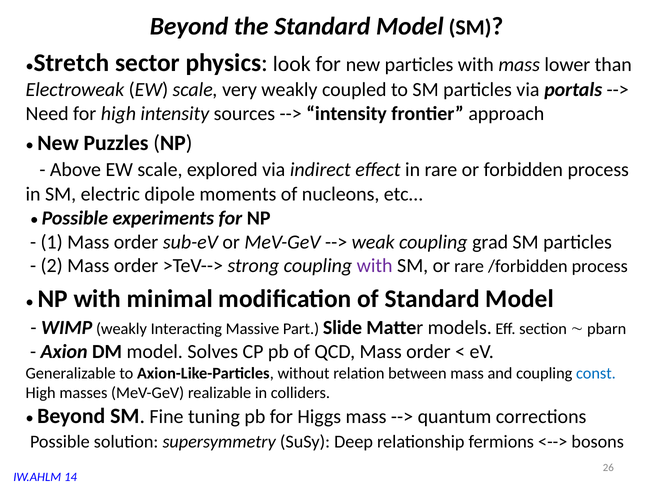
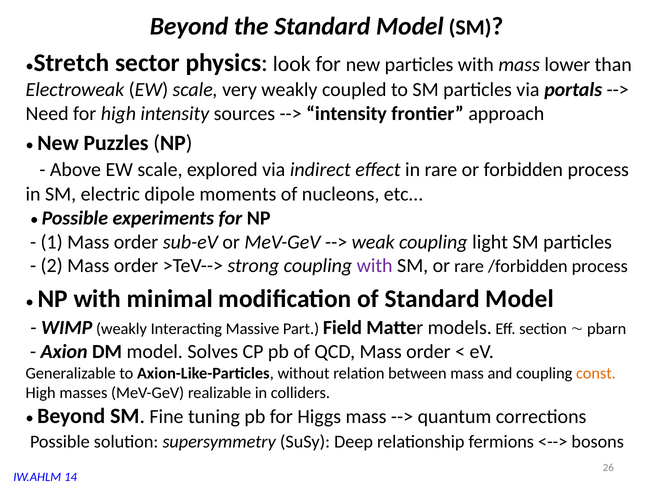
grad: grad -> light (490, 242)
Slide: Slide -> Field (342, 327)
const colour: blue -> orange (596, 373)
